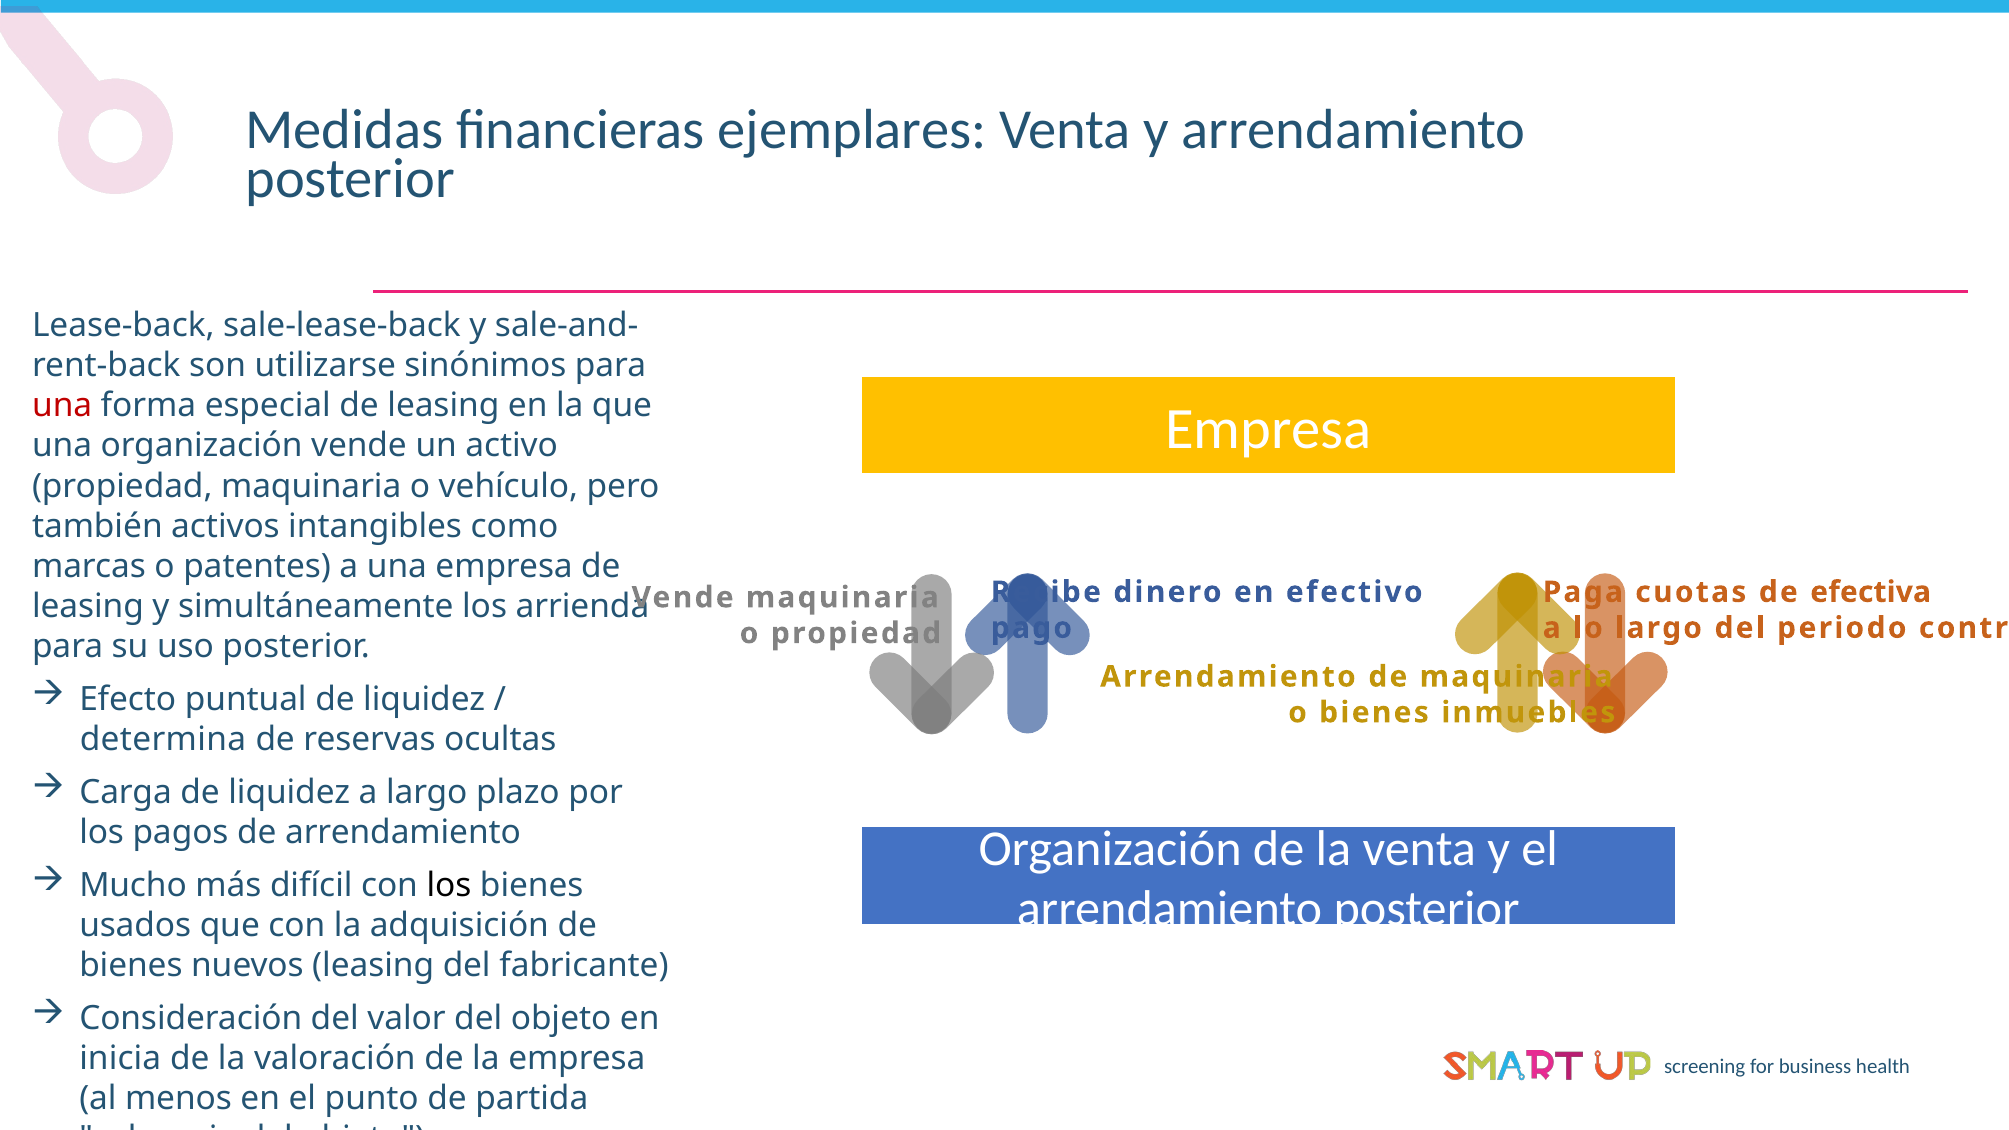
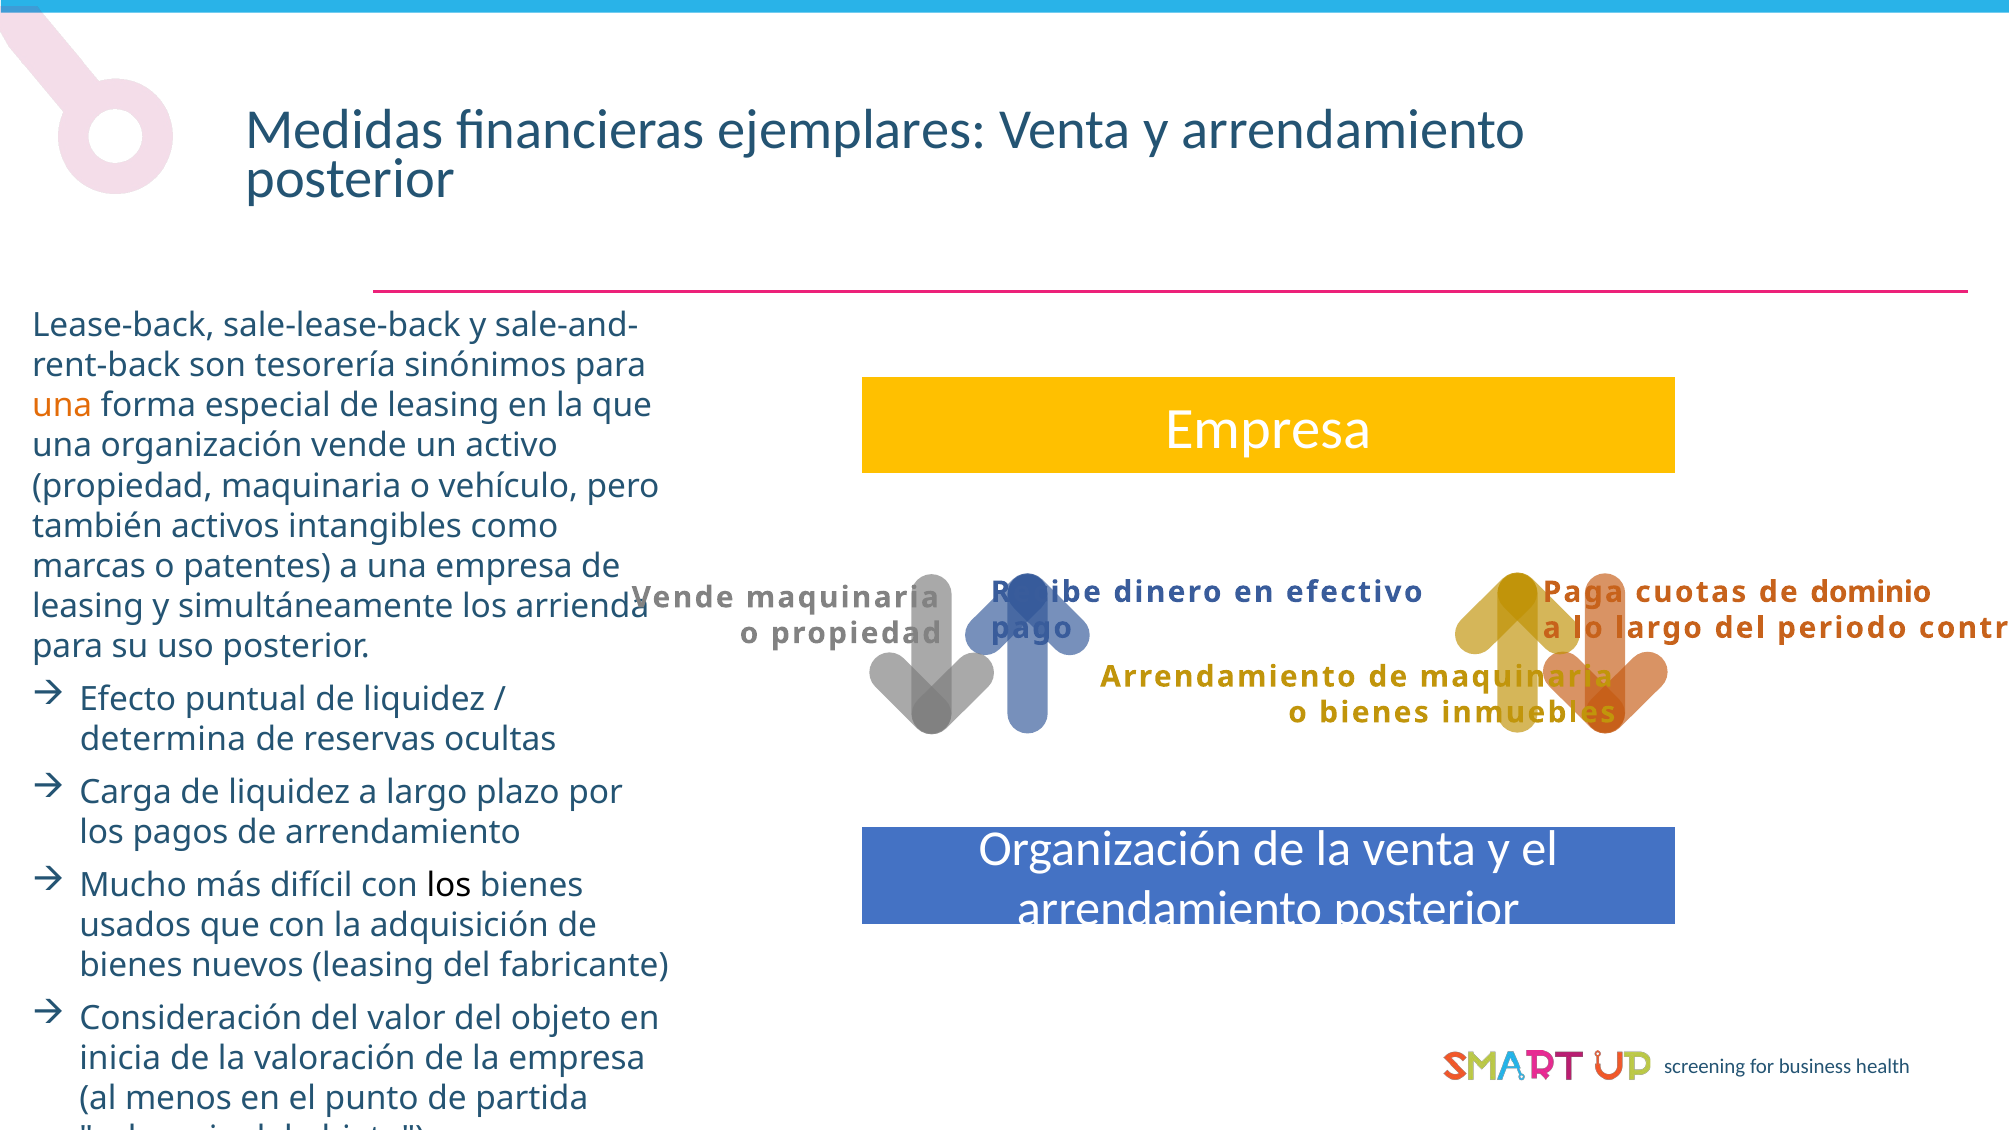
utilizarse: utilizarse -> tesorería (325, 366)
una colour: red -> orange (62, 406)
efectiva: efectiva -> dominio (1871, 592)
